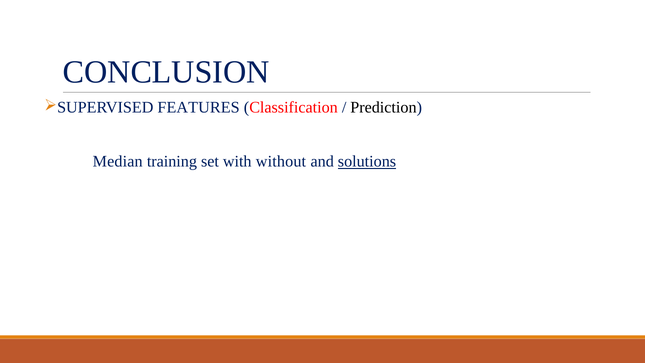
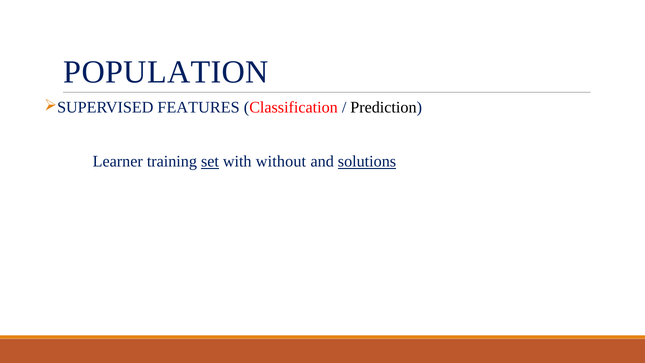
CONCLUSION: CONCLUSION -> POPULATION (166, 72)
Median: Median -> Learner (118, 161)
set underline: none -> present (210, 161)
